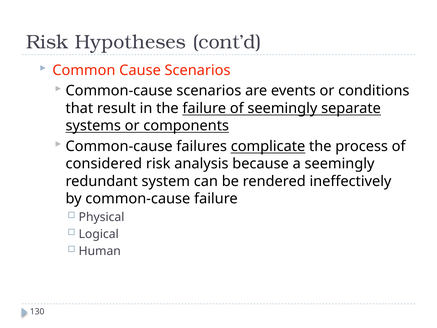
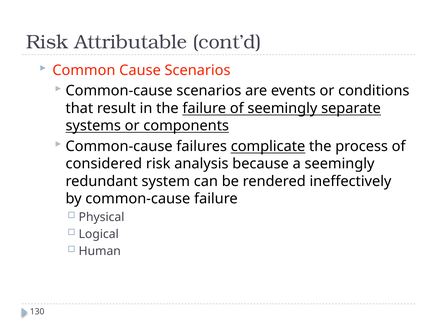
Hypotheses: Hypotheses -> Attributable (131, 42)
